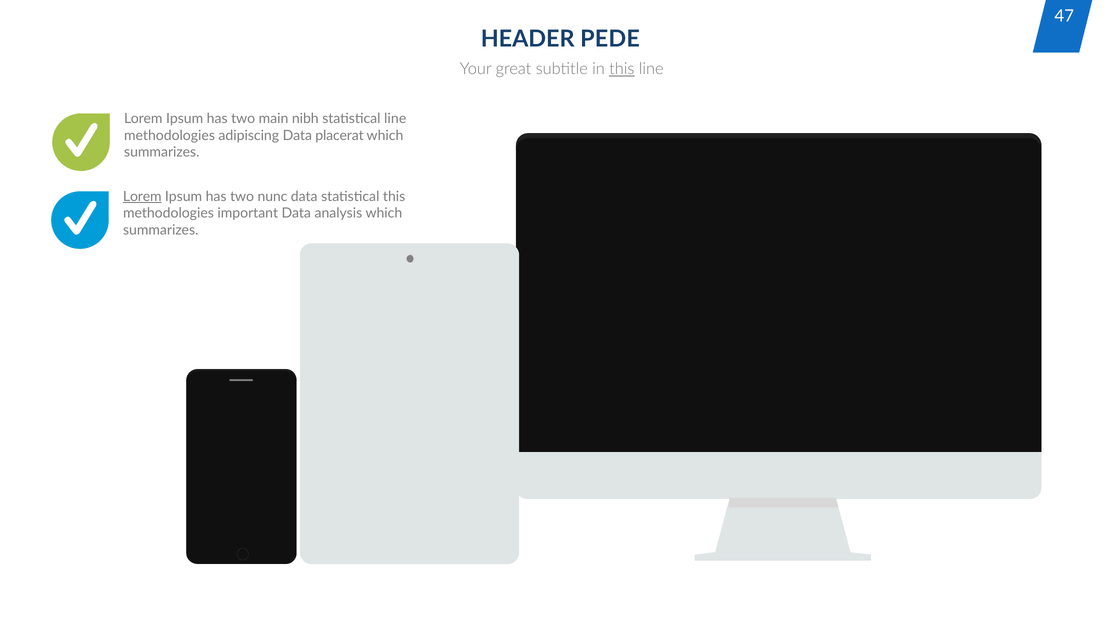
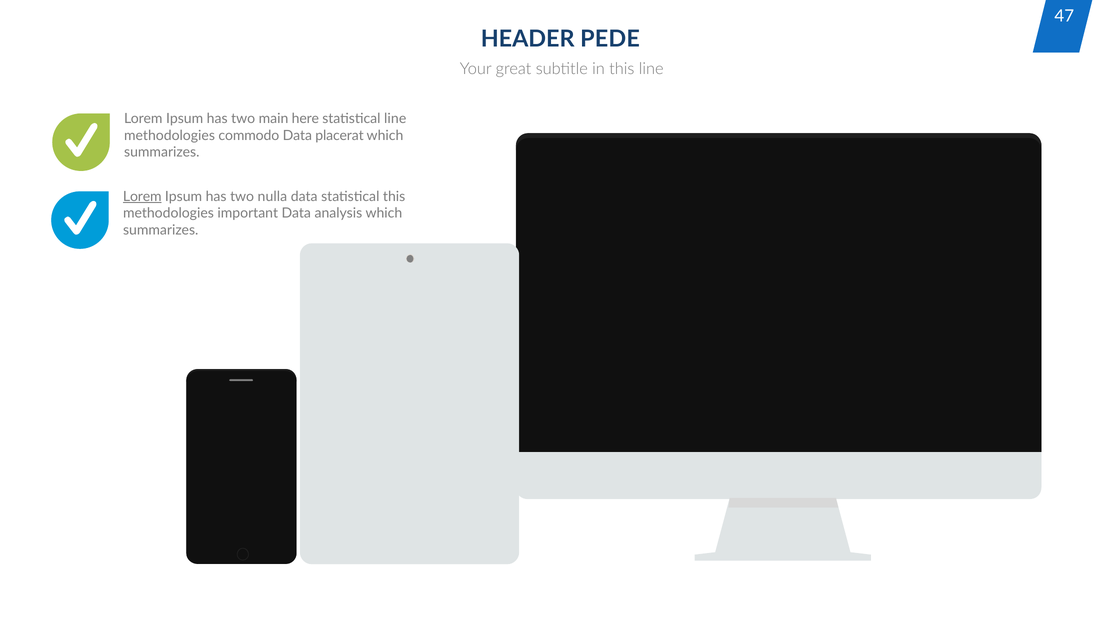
this underline: present -> none (622, 69)
nibh: nibh -> here (305, 119)
adipiscing: adipiscing -> commodo (249, 135)
nunc: nunc -> nulla (272, 197)
